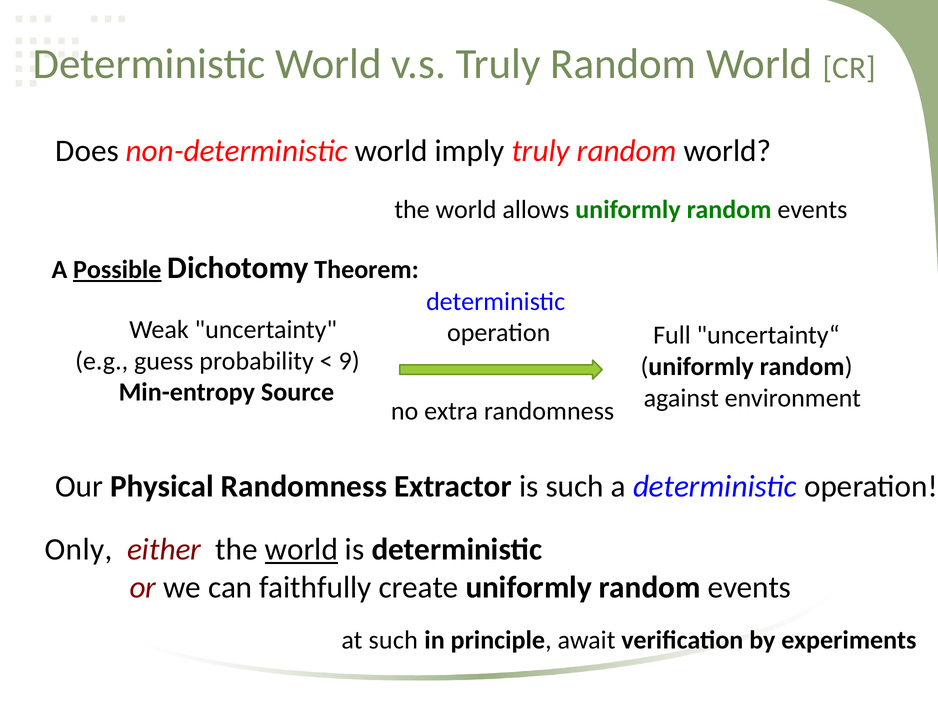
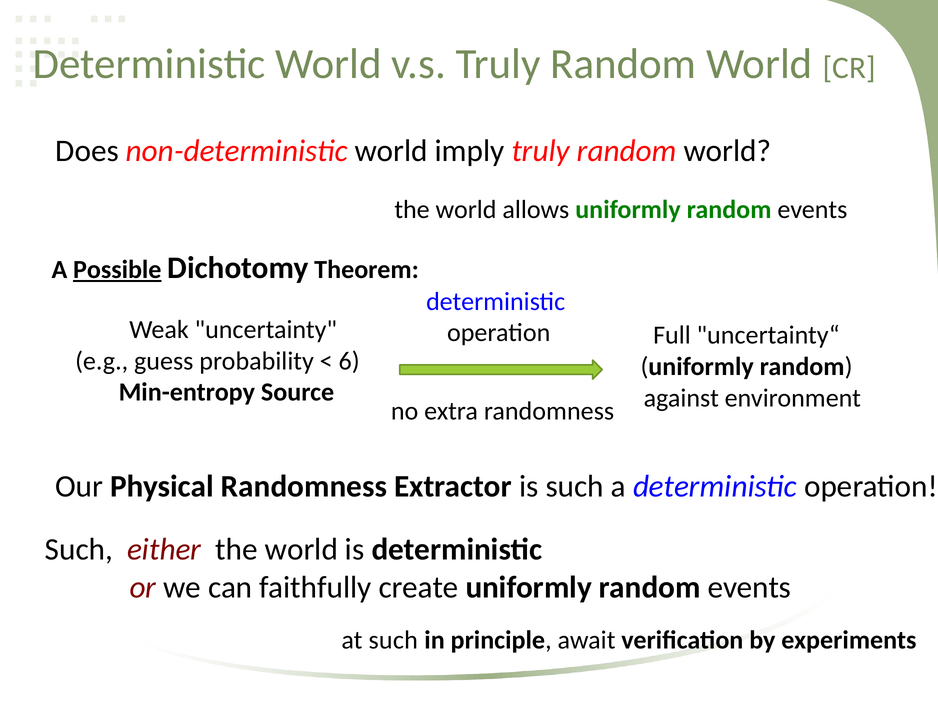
9: 9 -> 6 (349, 361)
Only: Only -> Such (79, 549)
world underline: present -> none (301, 549)
